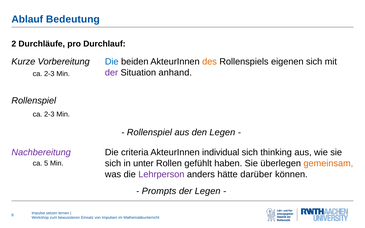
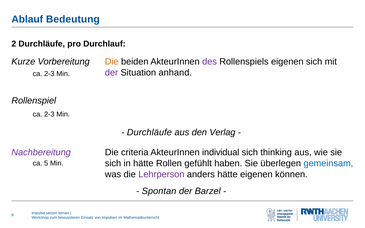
Die colour: blue -> orange (112, 62)
des colour: orange -> purple (210, 62)
Rollenspiel: Rollenspiel -> Durchläufe (149, 132)
den Legen: Legen -> Verlag (222, 132)
in unter: unter -> hätte (143, 163)
gemeinsam colour: orange -> blue (328, 163)
hätte darüber: darüber -> eigenen (256, 174)
Prompts: Prompts -> Spontan (159, 191)
der Legen: Legen -> Barzel (208, 191)
